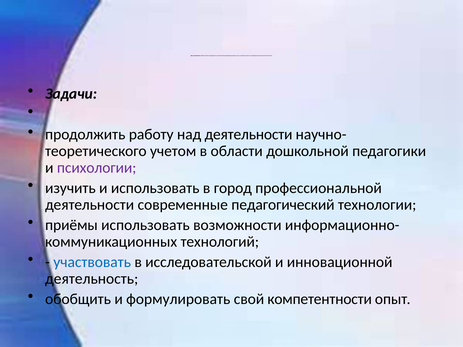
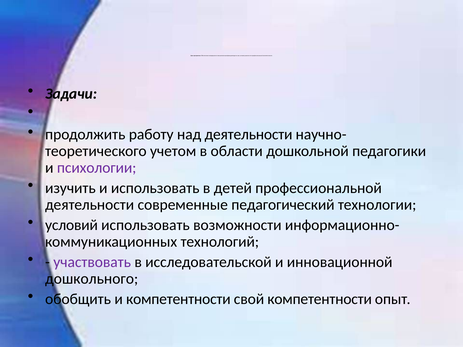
город: город -> детей (233, 188)
приёмы: приёмы -> условий (72, 225)
участвовать colour: blue -> purple (92, 262)
деятельность: деятельность -> дошкольного (92, 279)
и формулировать: формулировать -> компетентности (178, 299)
